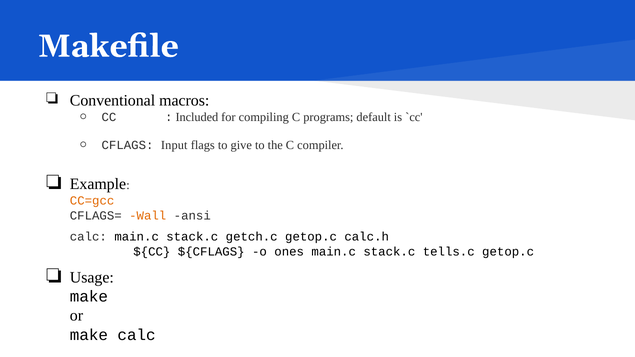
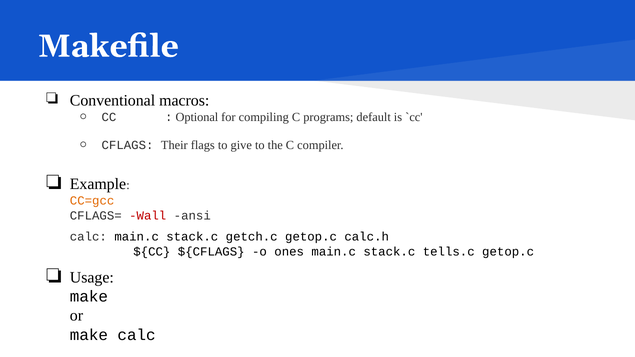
Included: Included -> Optional (197, 117)
Input: Input -> Their (174, 145)
Wall colour: orange -> red (148, 216)
